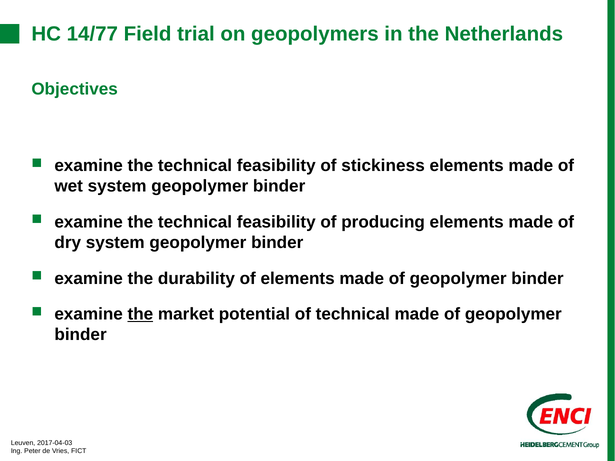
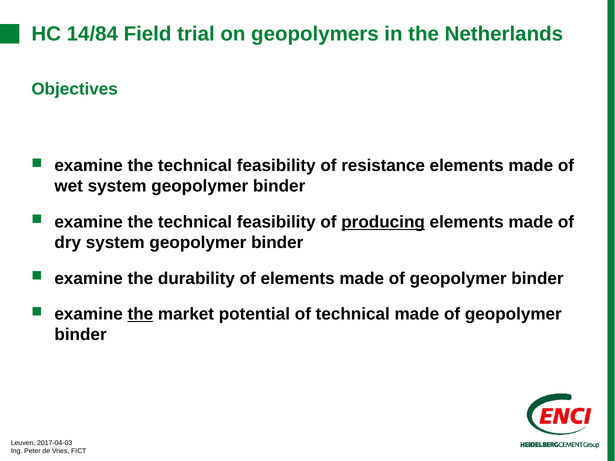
14/77: 14/77 -> 14/84 (92, 34)
stickiness: stickiness -> resistance (383, 166)
producing underline: none -> present (383, 222)
